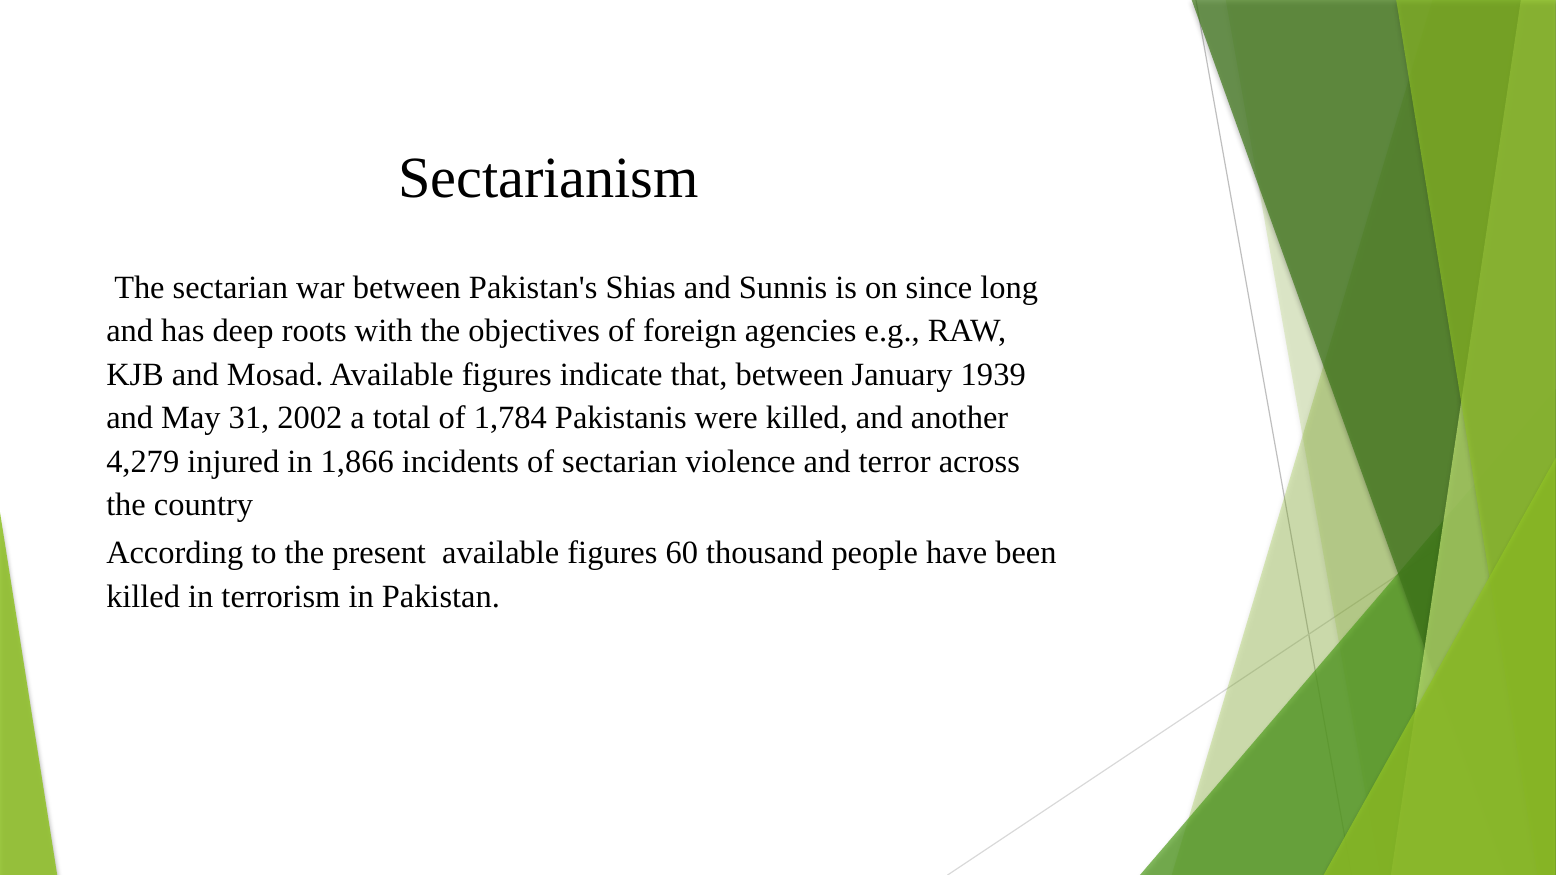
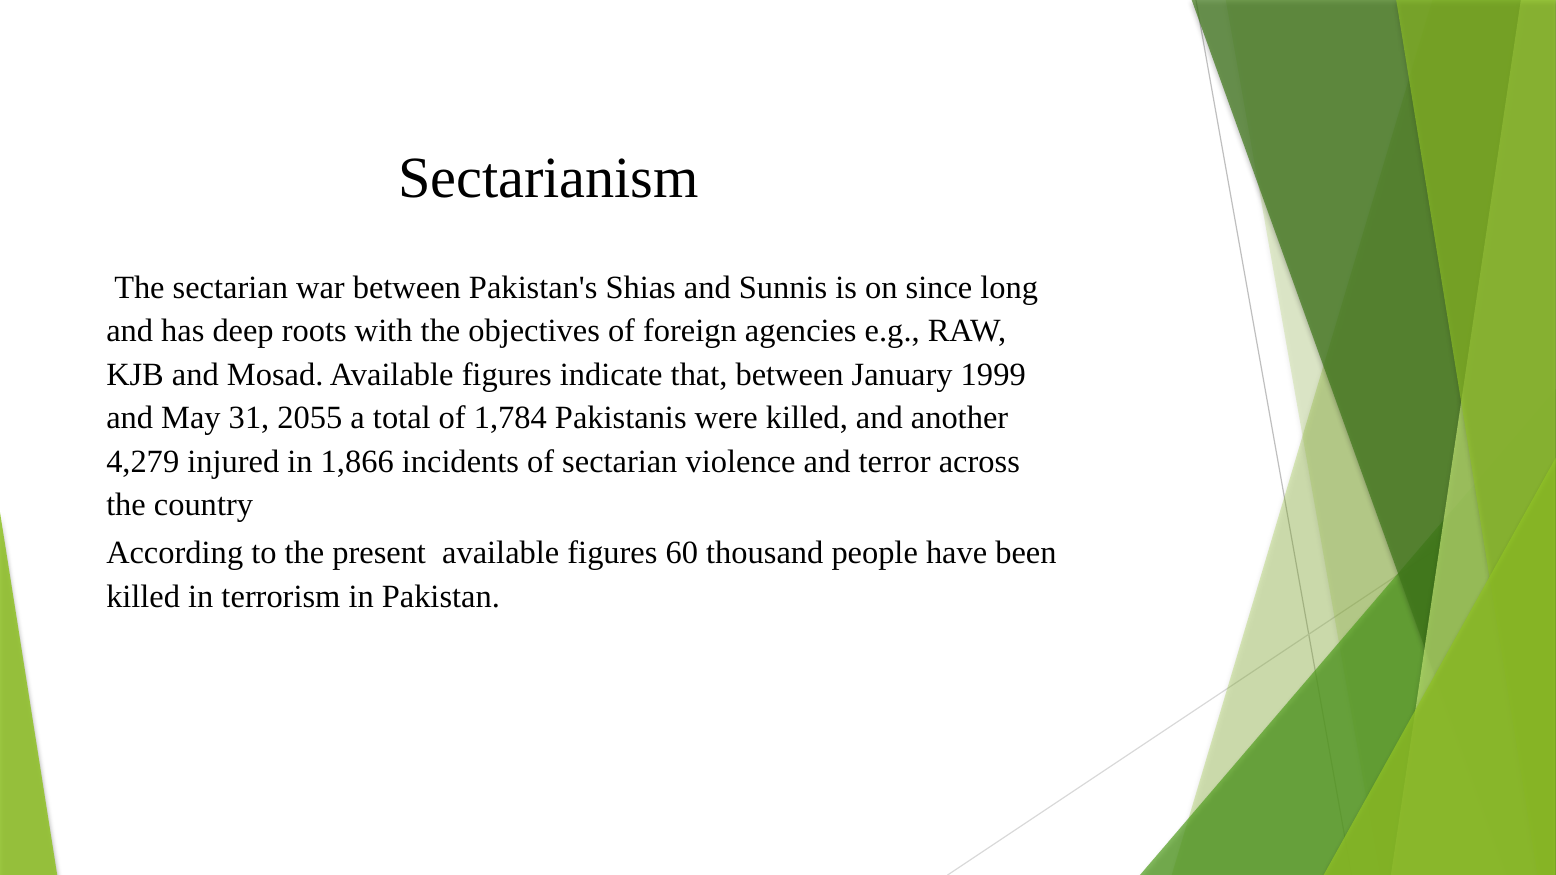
1939: 1939 -> 1999 (993, 374)
2002: 2002 -> 2055 (310, 418)
